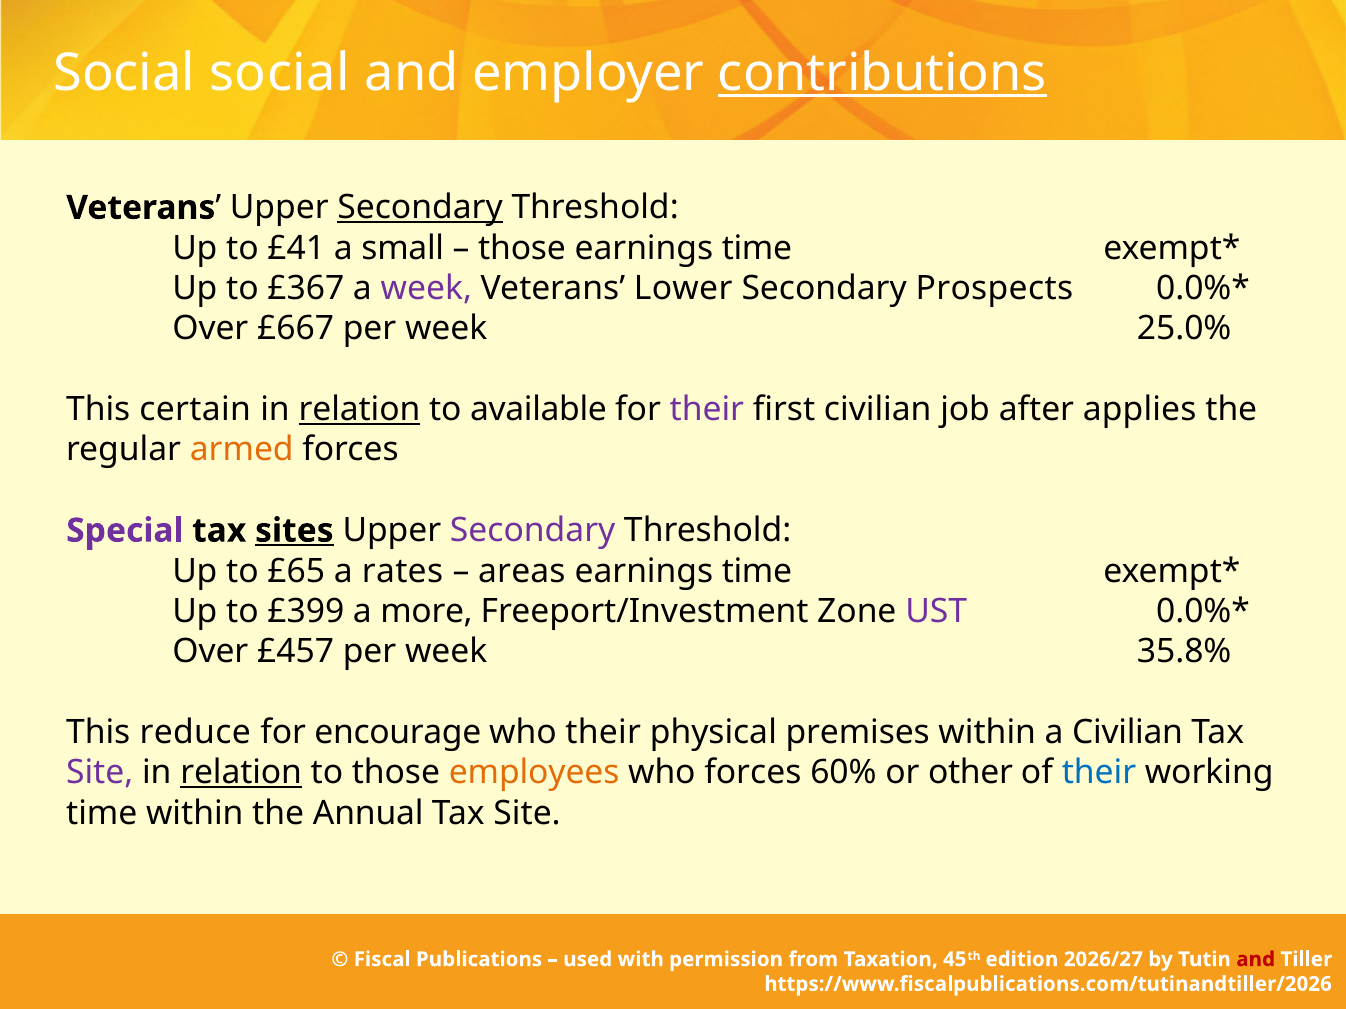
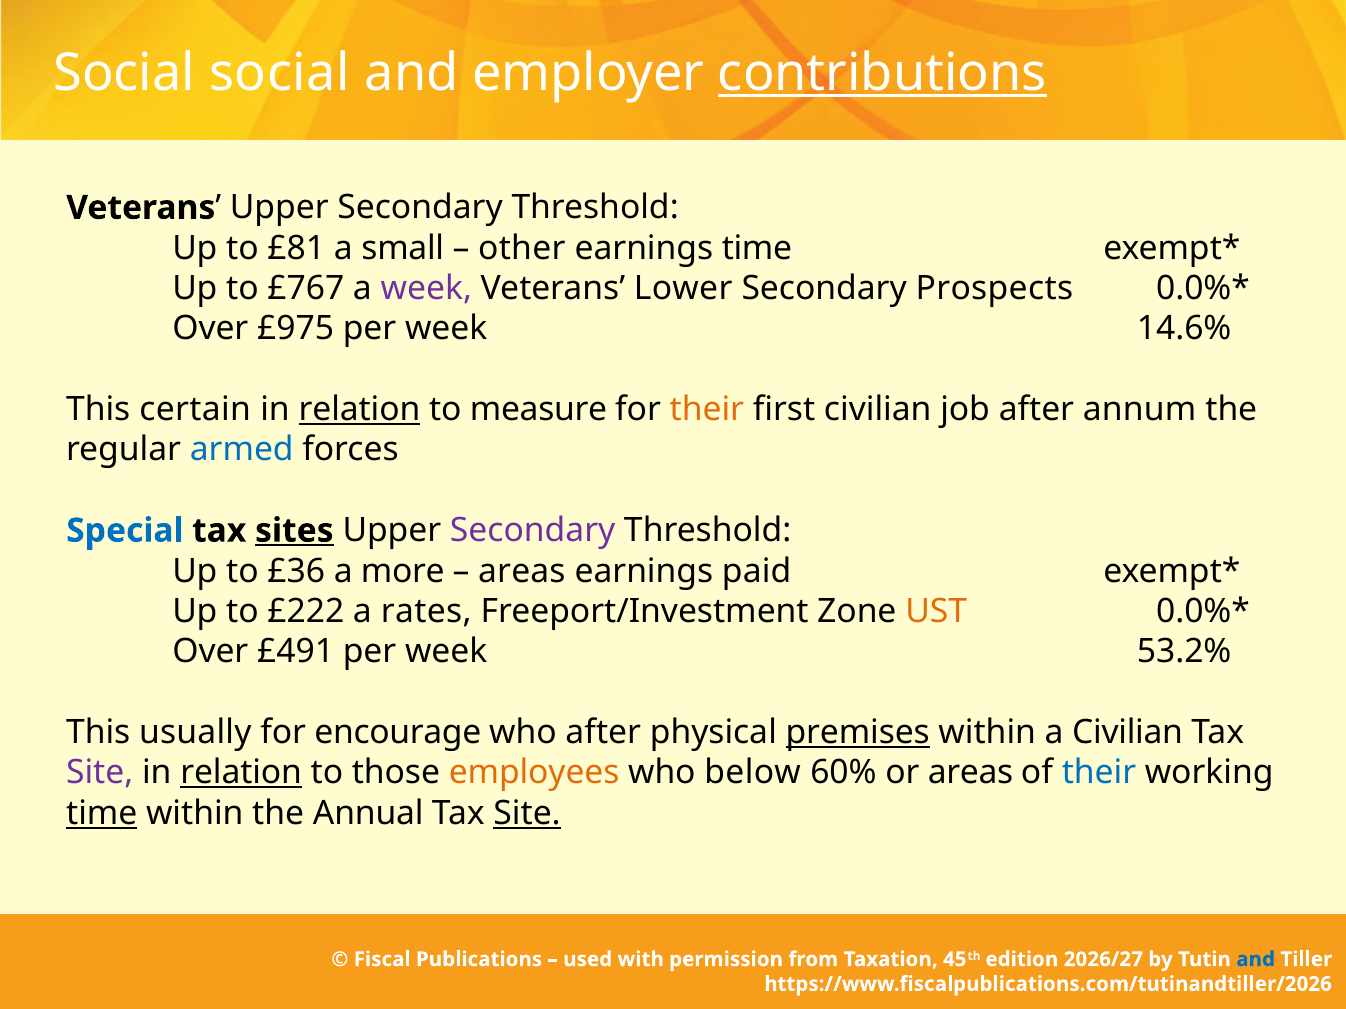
Secondary underline: present -> none (420, 208)
£41: £41 -> £81 (296, 248)
those: those -> other (522, 248)
£367: £367 -> £767 (306, 289)
£667: £667 -> £975 (296, 329)
25.0%: 25.0% -> 14.6% (1184, 329)
available: available -> measure (539, 410)
their colour: purple -> orange (707, 410)
applies: applies -> annum (1140, 410)
armed colour: orange -> blue (242, 450)
Special colour: purple -> blue (125, 531)
£65: £65 -> £36 (296, 571)
rates: rates -> more (403, 571)
time: time -> paid (757, 571)
£399: £399 -> £222 (306, 612)
more: more -> rates (426, 612)
UST colour: purple -> orange (936, 612)
£457: £457 -> £491 (296, 652)
35.8%: 35.8% -> 53.2% (1184, 652)
reduce: reduce -> usually (195, 733)
who their: their -> after (603, 733)
premises underline: none -> present (858, 733)
who forces: forces -> below (753, 773)
or other: other -> areas (971, 773)
time underline: none -> present (102, 814)
Site underline: none -> present (527, 814)
and colour: red -> blue (1256, 960)
